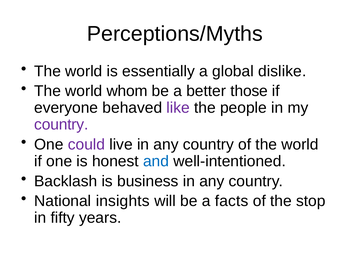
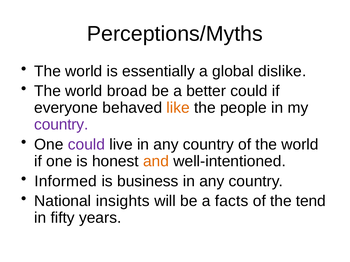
whom: whom -> broad (127, 91)
better those: those -> could (249, 91)
like colour: purple -> orange (178, 108)
and colour: blue -> orange (156, 162)
Backlash: Backlash -> Informed (66, 182)
stop: stop -> tend (311, 201)
